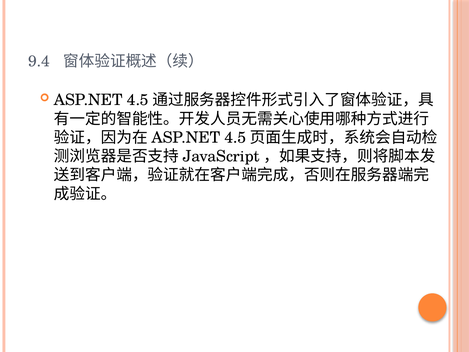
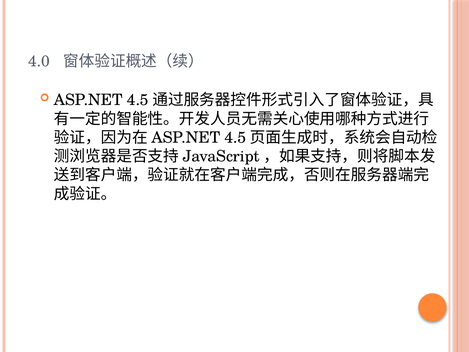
9.4: 9.4 -> 4.0 (39, 61)
